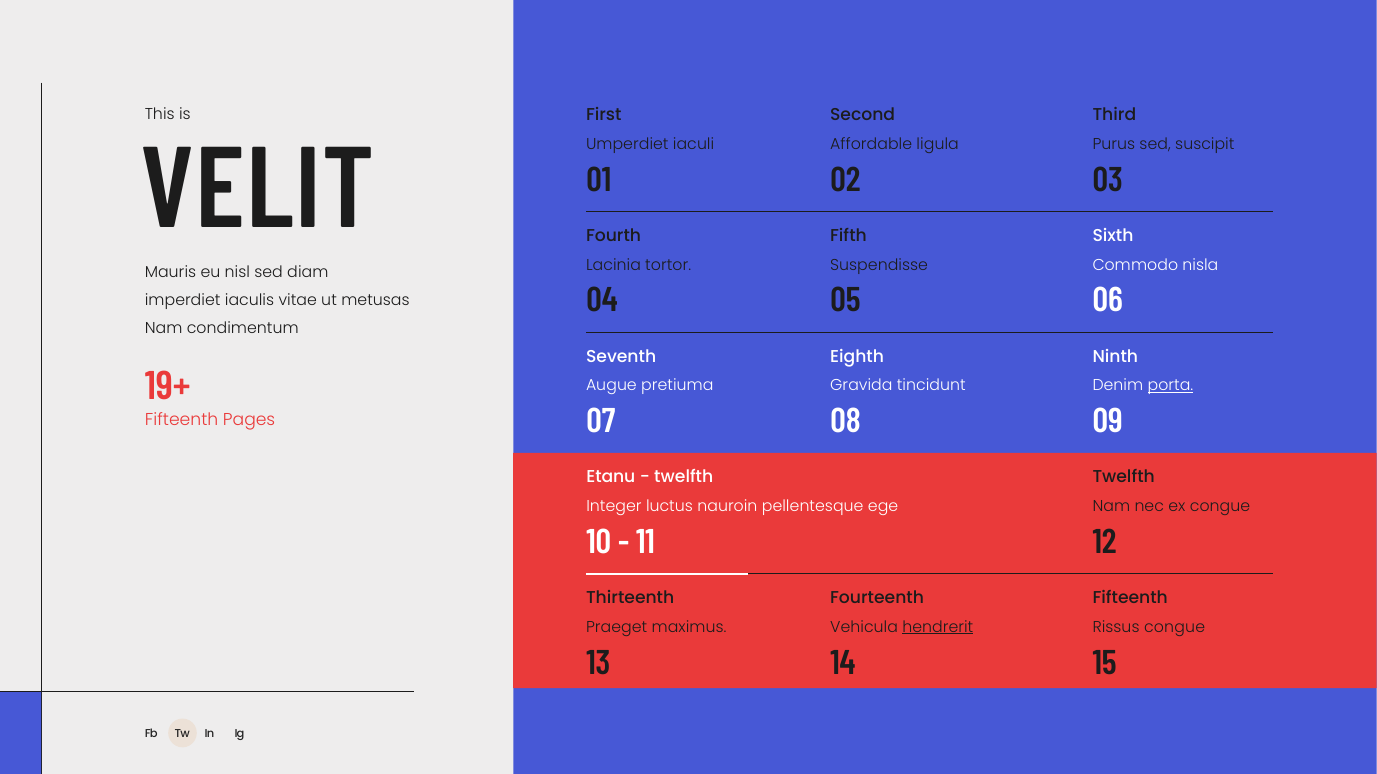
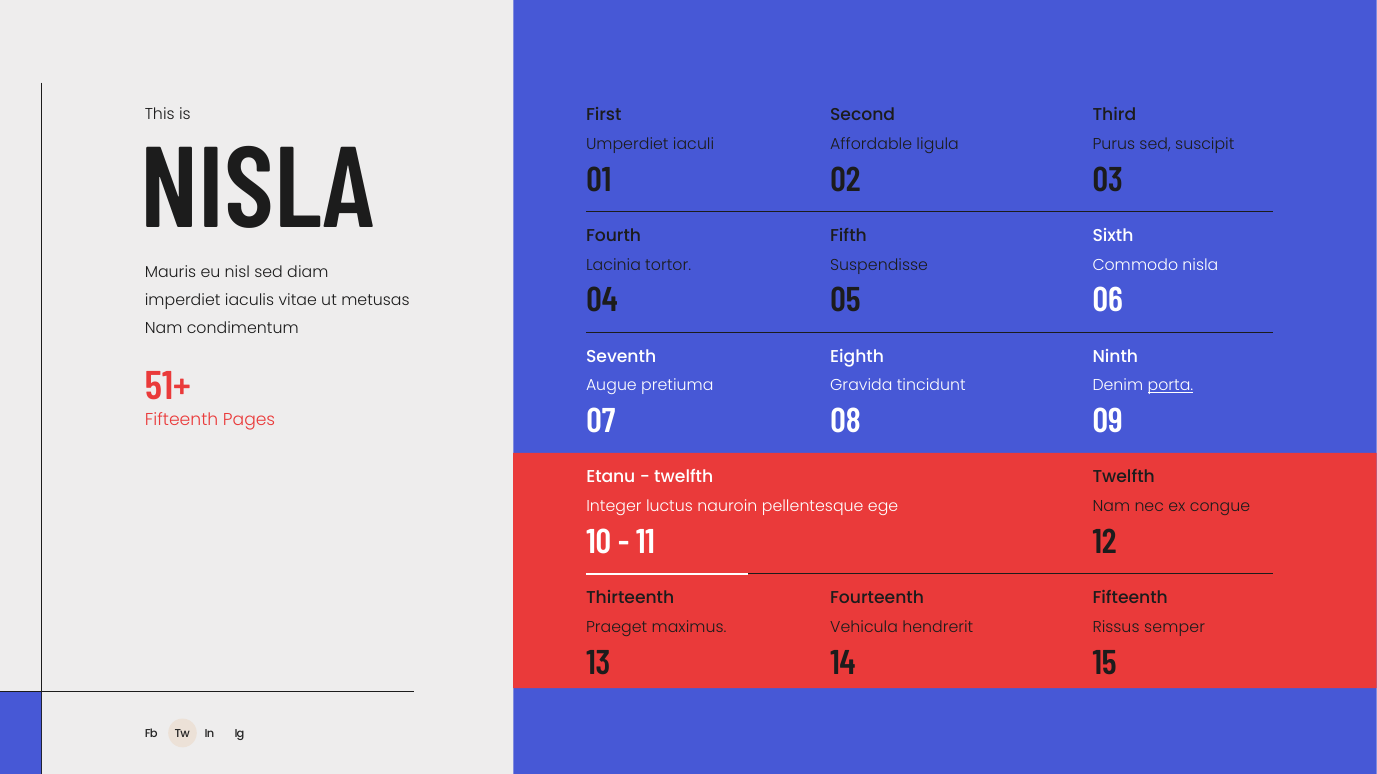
VELIT: VELIT -> NISLA (258, 190)
19+: 19+ -> 51+ (168, 386)
hendrerit underline: present -> none (938, 628)
Rissus congue: congue -> semper (1175, 628)
